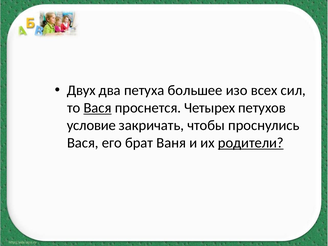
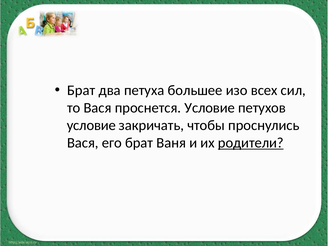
Двух: Двух -> Брат (81, 90)
Вася underline: present -> none (97, 108)
проснется Четырех: Четырех -> Условие (210, 108)
